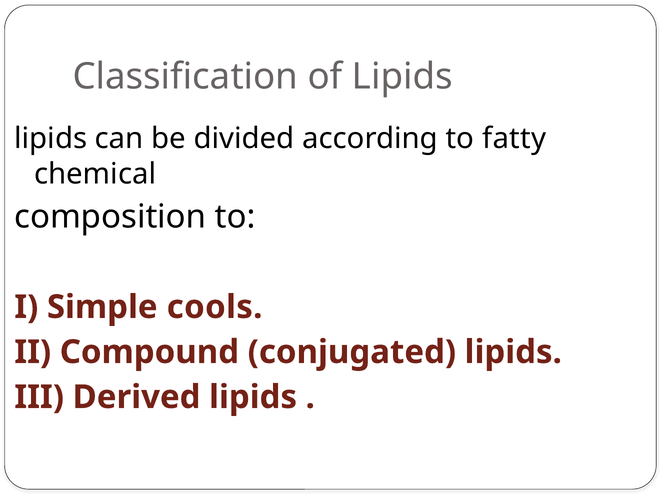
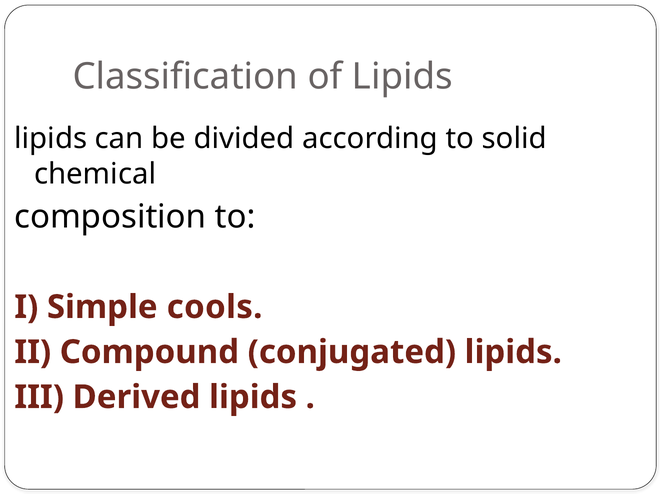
fatty: fatty -> solid (514, 139)
